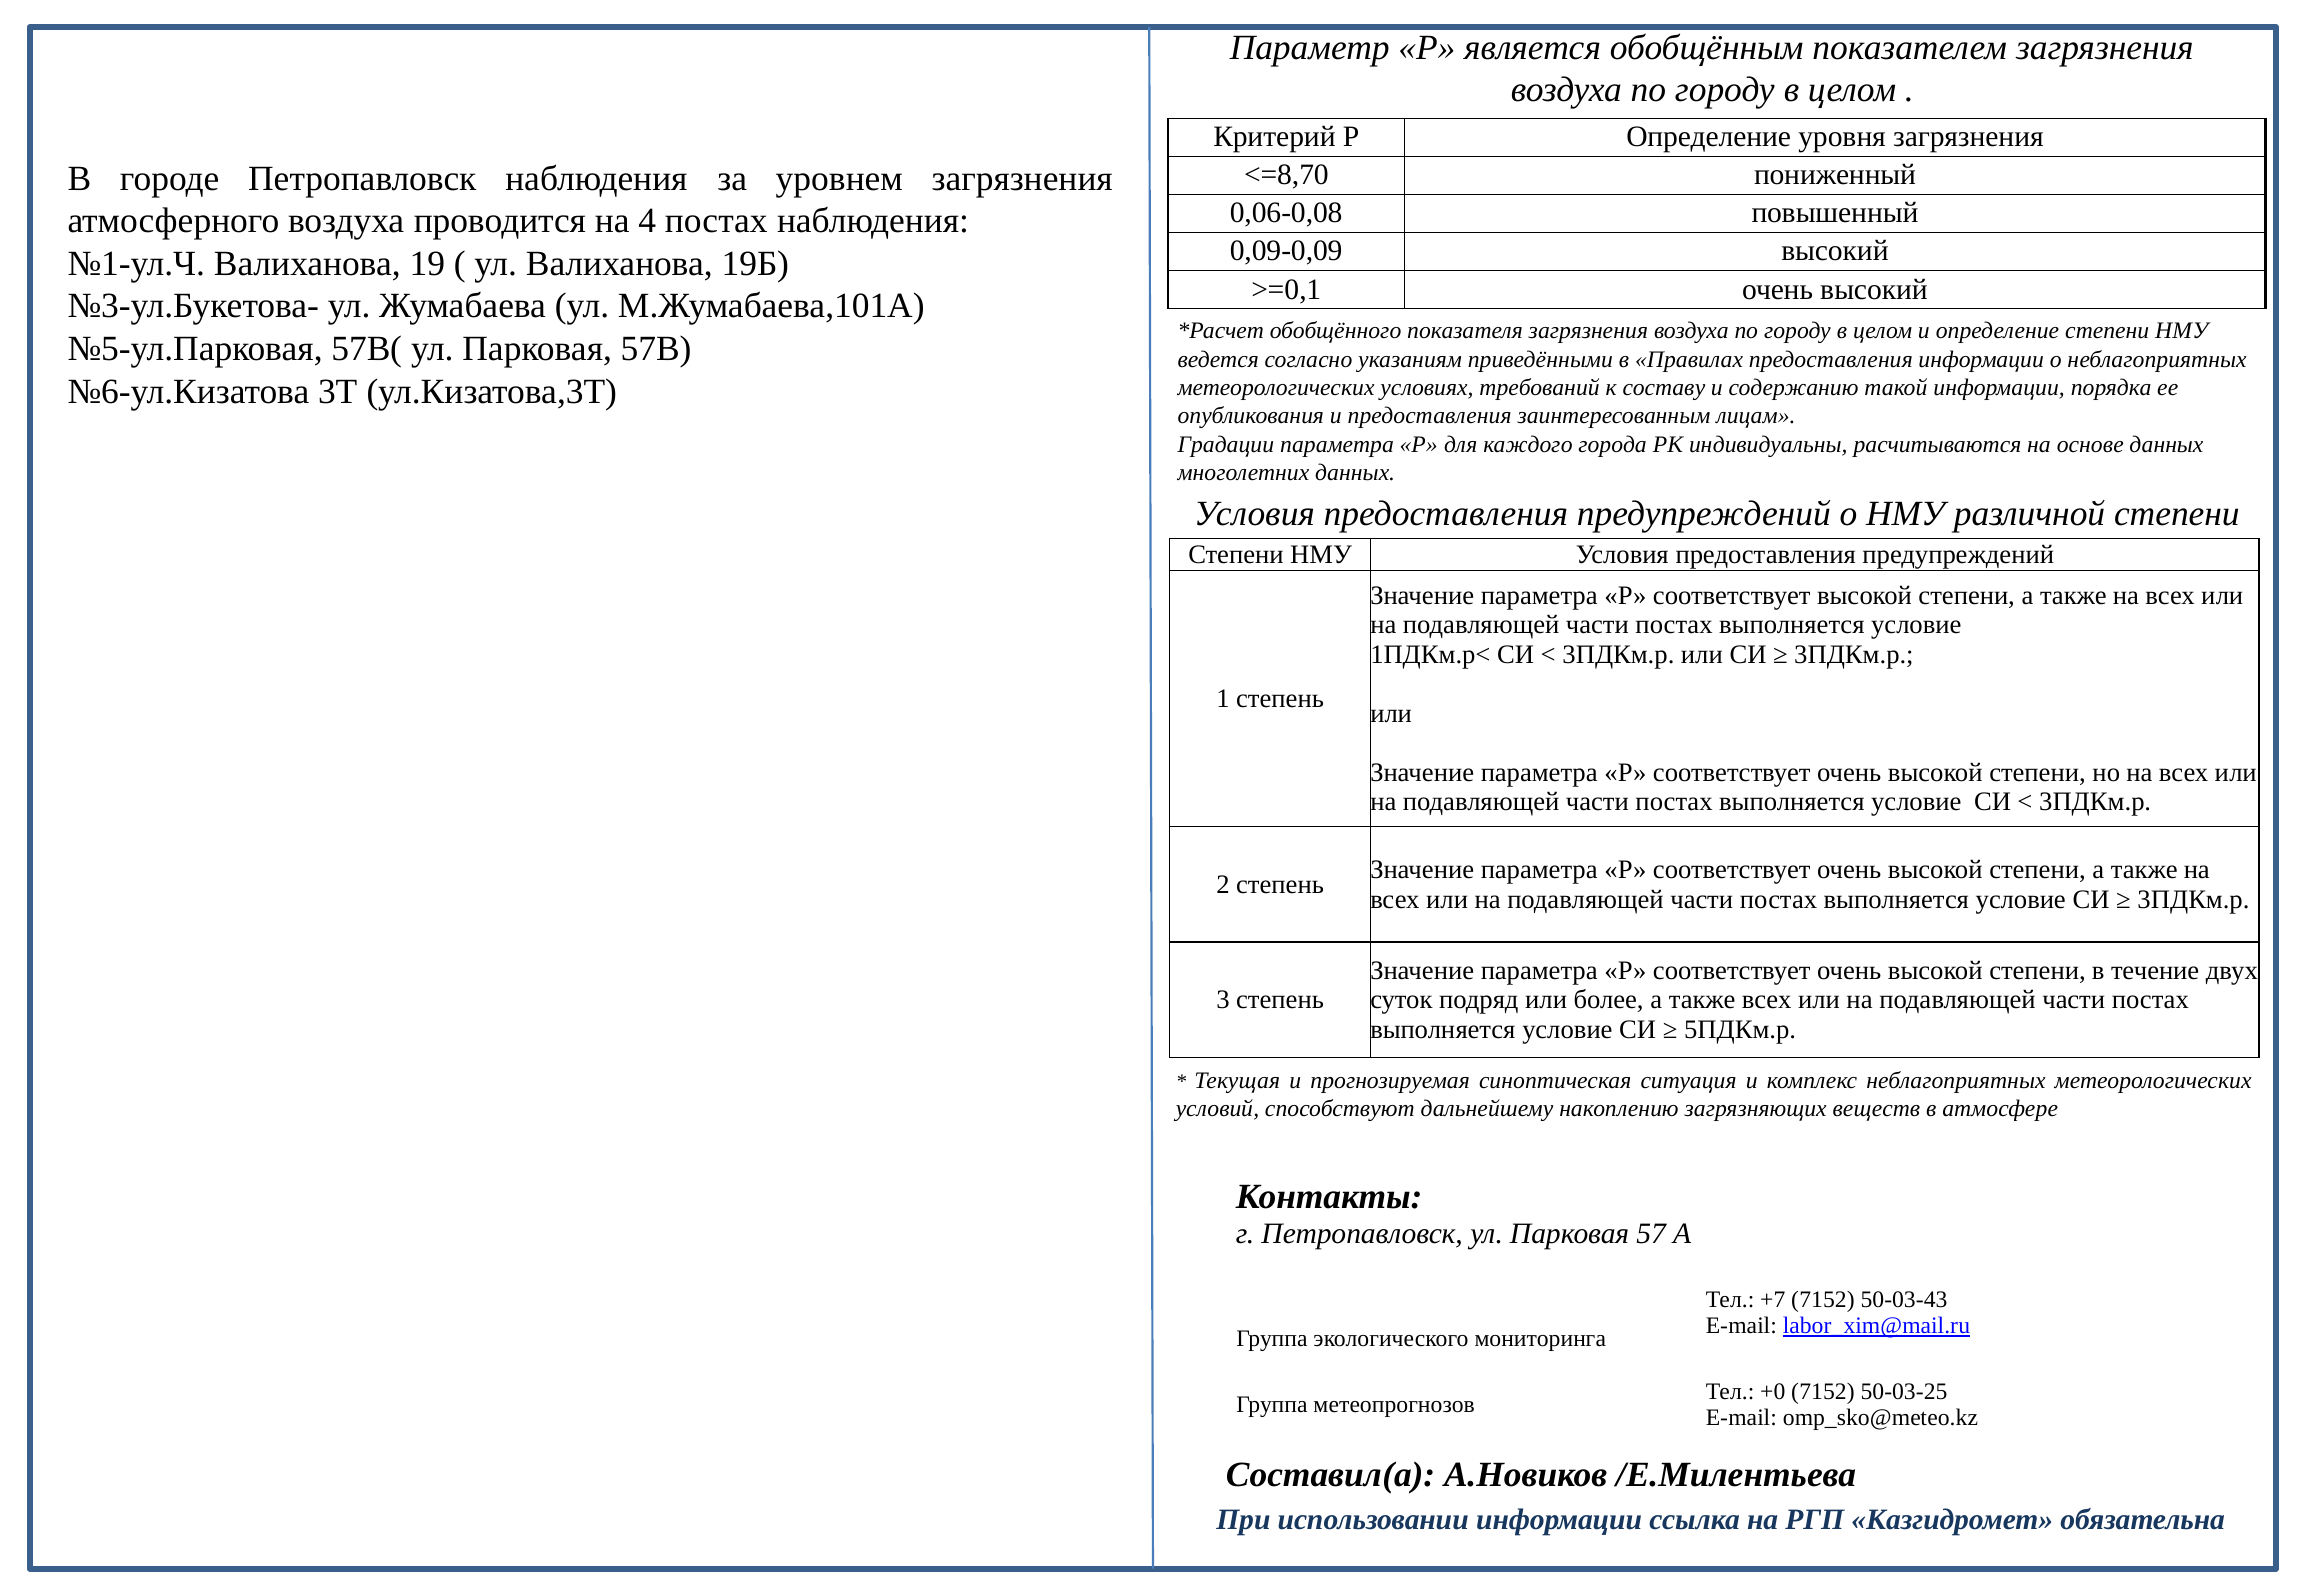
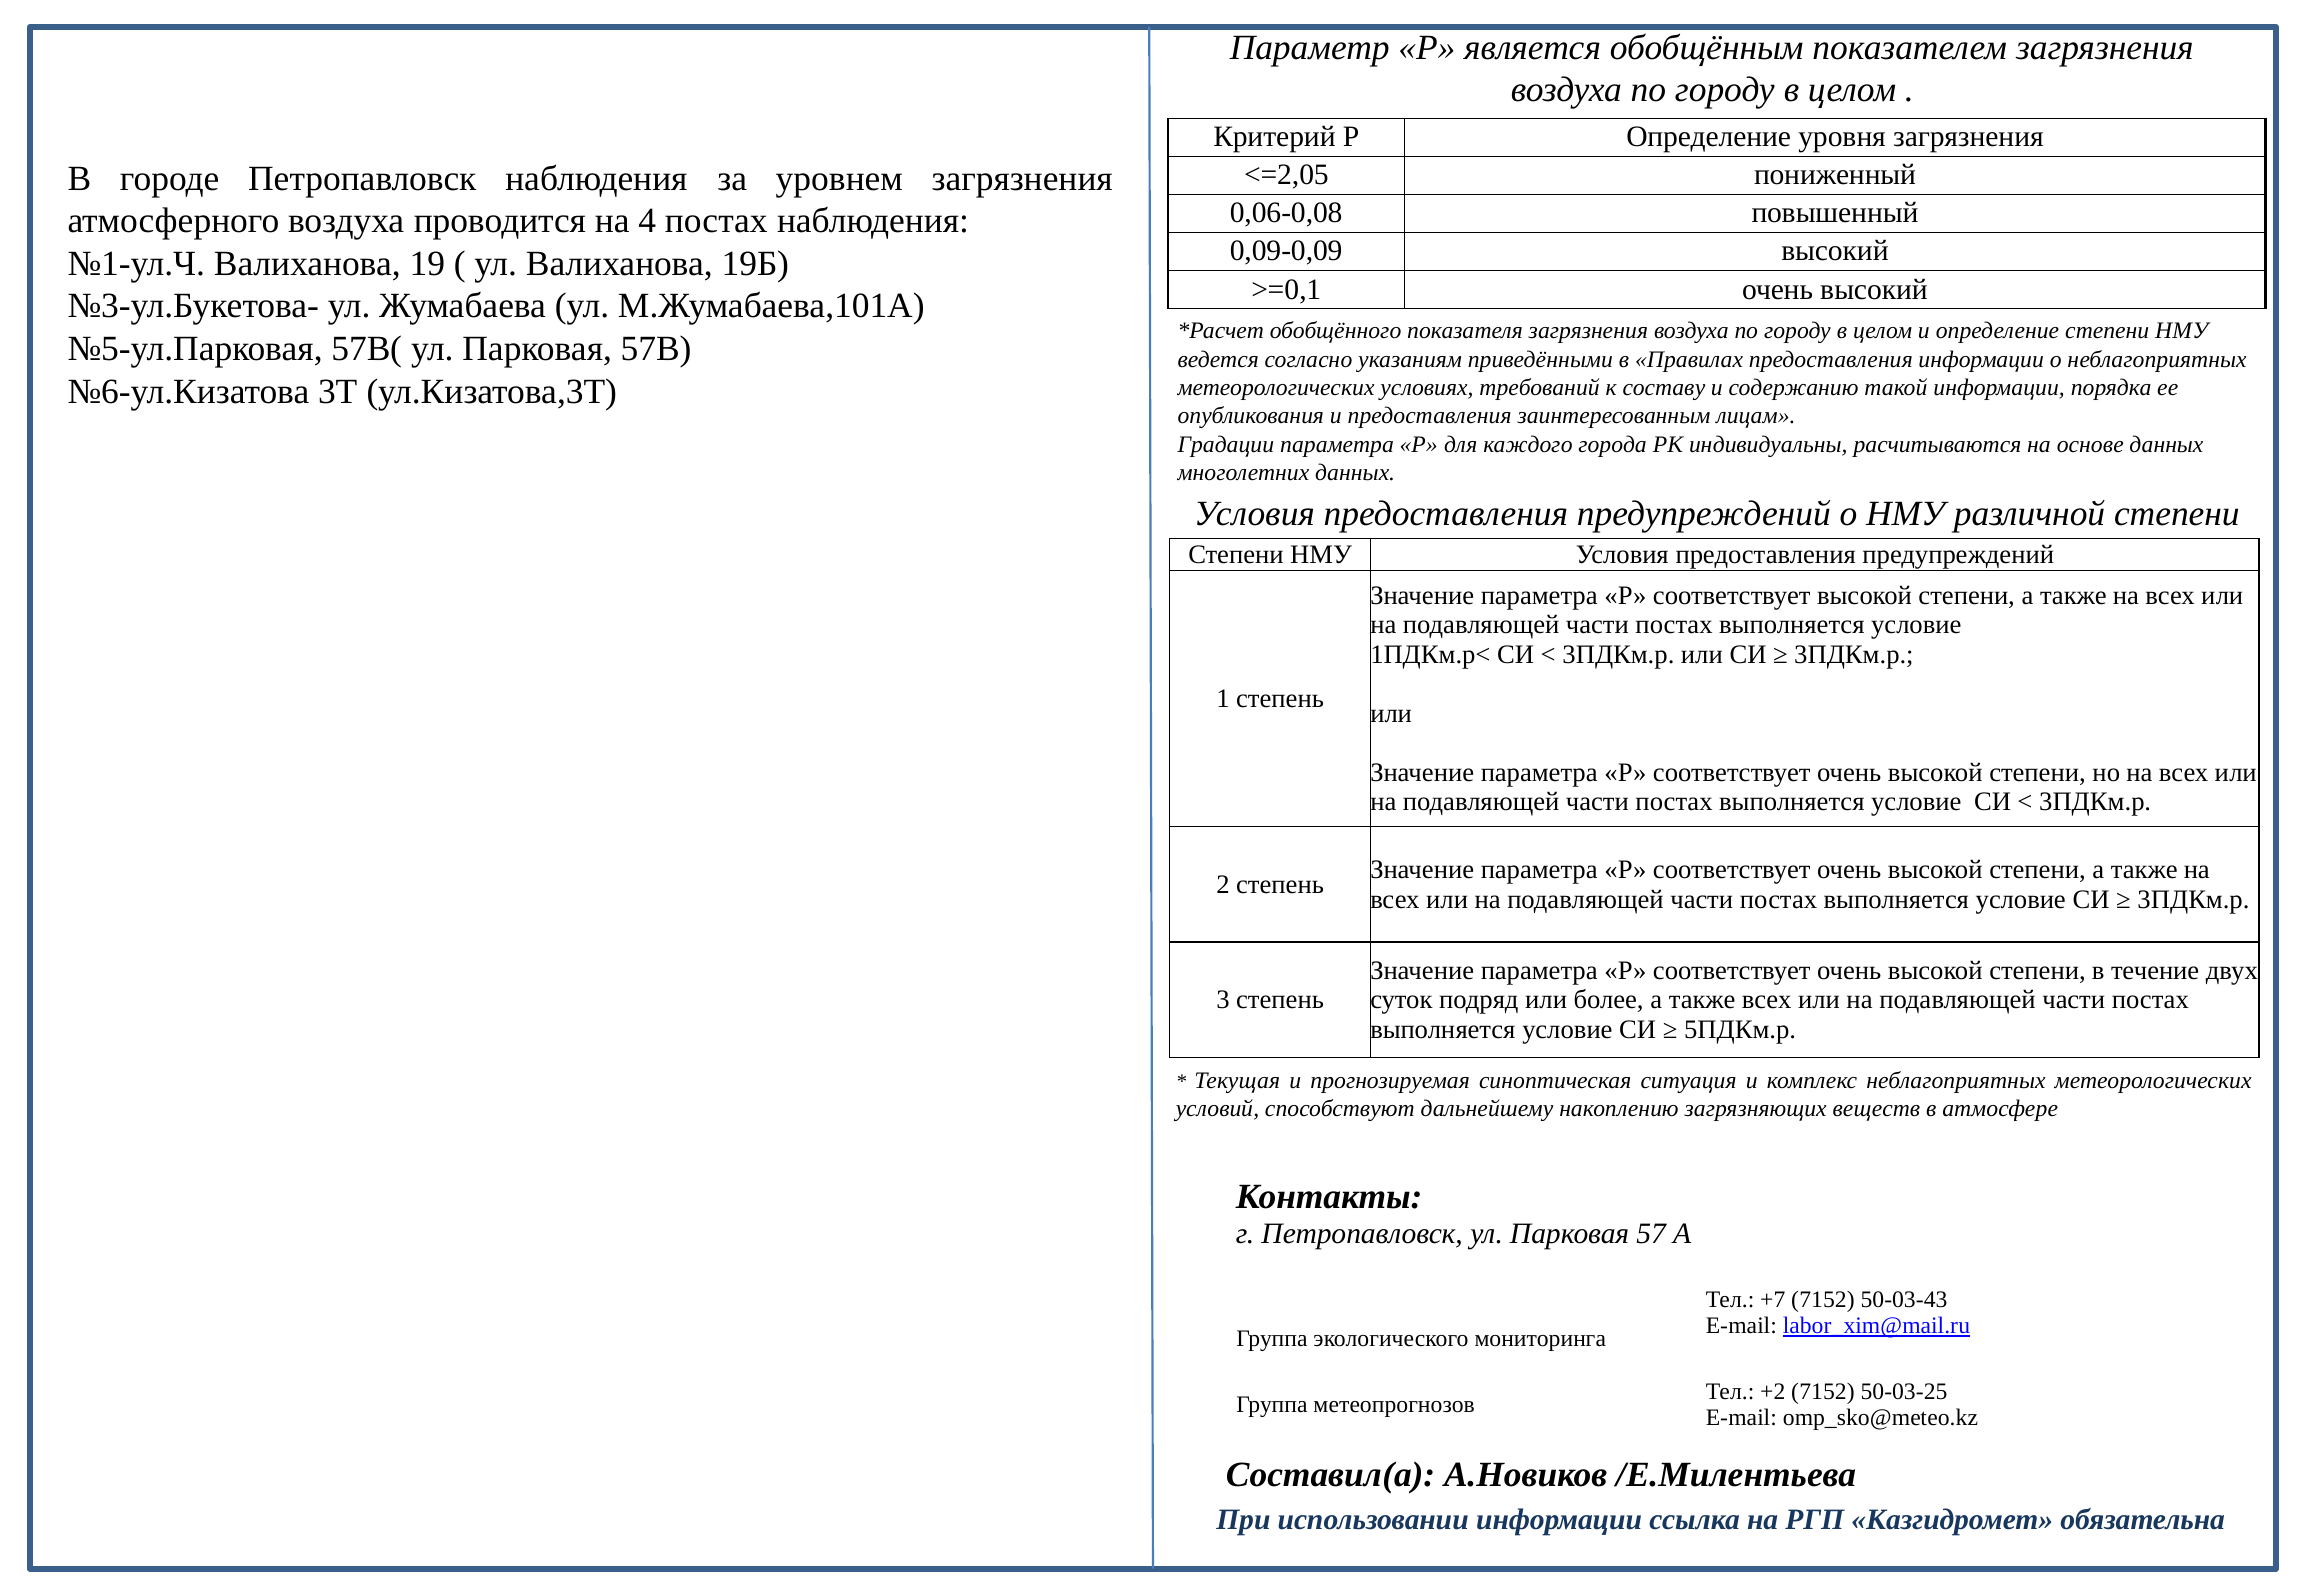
<=8,70: <=8,70 -> <=2,05 (1286, 175)
+0: +0 -> +2 (1773, 1392)
